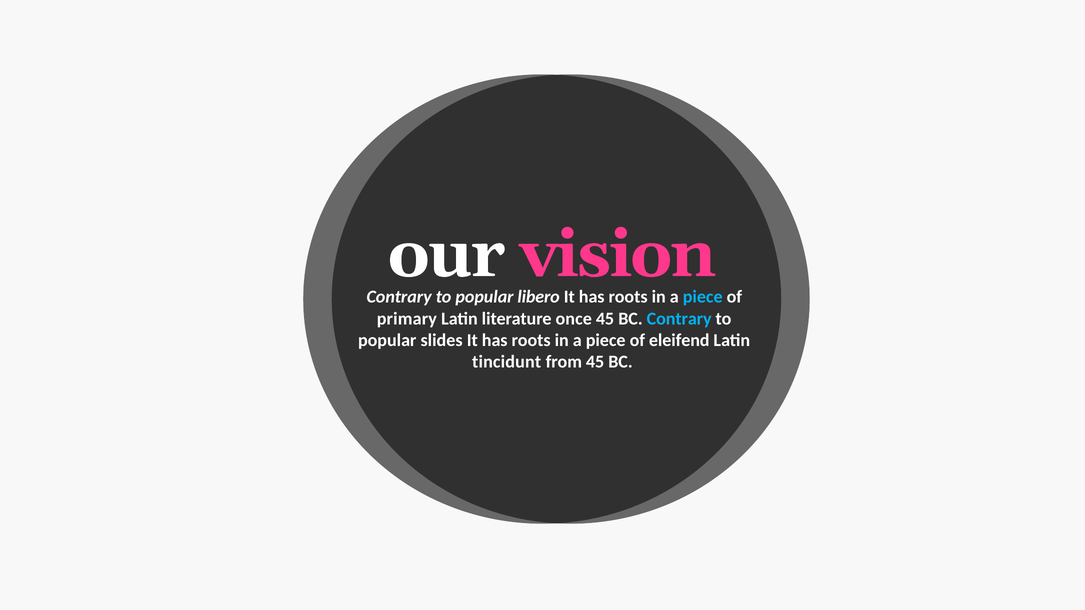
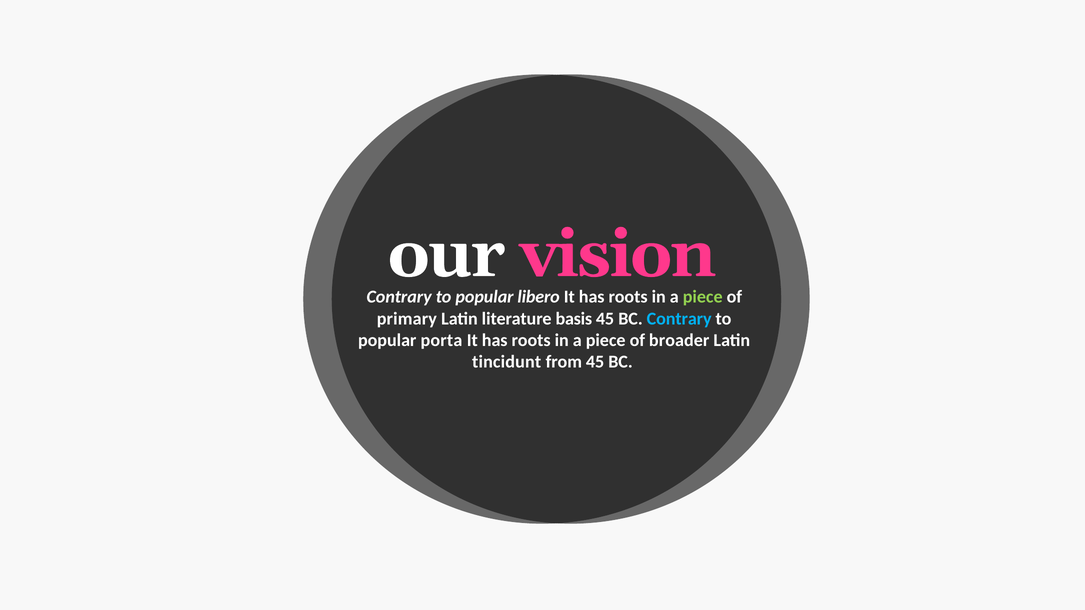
piece colour: light blue -> light green (703, 297)
once: once -> basis (574, 319)
slides: slides -> porta (441, 341)
eleifend: eleifend -> broader (679, 341)
